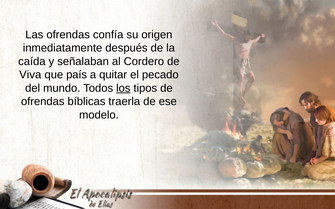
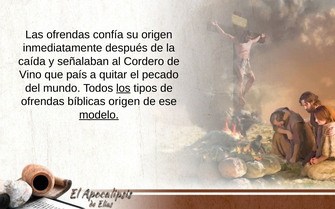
Viva: Viva -> Vino (30, 75)
bíblicas traerla: traerla -> origen (124, 102)
modelo underline: none -> present (99, 115)
